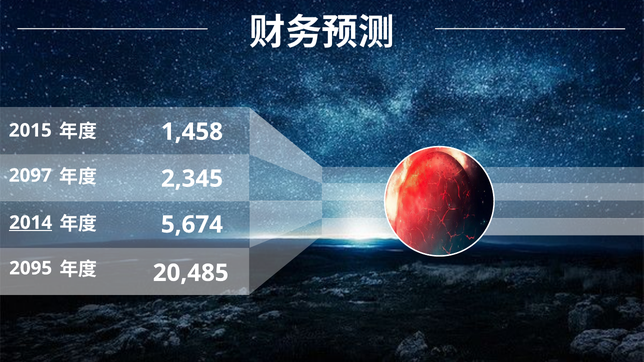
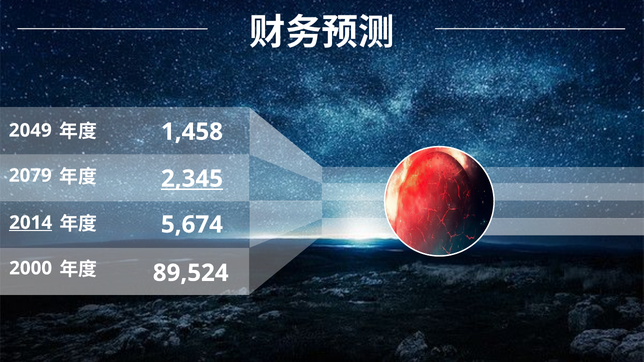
2015: 2015 -> 2049 (30, 131)
2097: 2097 -> 2079 (30, 176)
2,345 underline: none -> present (192, 179)
2095: 2095 -> 2000 (31, 268)
20,485: 20,485 -> 89,524 (191, 273)
